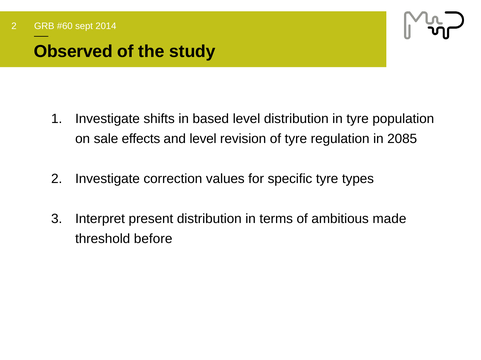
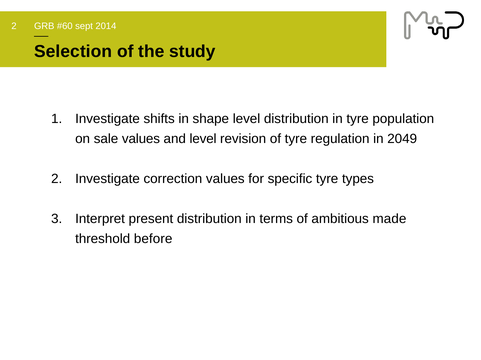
Observed: Observed -> Selection (73, 51)
based: based -> shape (211, 119)
sale effects: effects -> values (141, 139)
2085: 2085 -> 2049 (402, 139)
